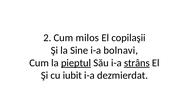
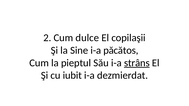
milos: milos -> dulce (87, 38)
bolnavi: bolnavi -> păcătos (121, 50)
pieptul underline: present -> none (76, 63)
